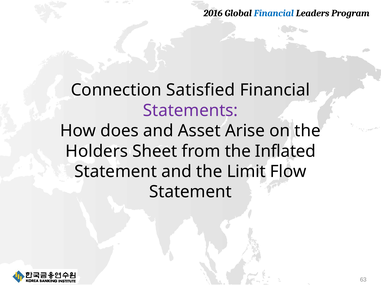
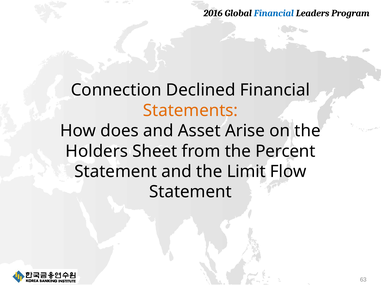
Satisfied: Satisfied -> Declined (201, 90)
Statements colour: purple -> orange (190, 110)
Inflated: Inflated -> Percent (285, 151)
